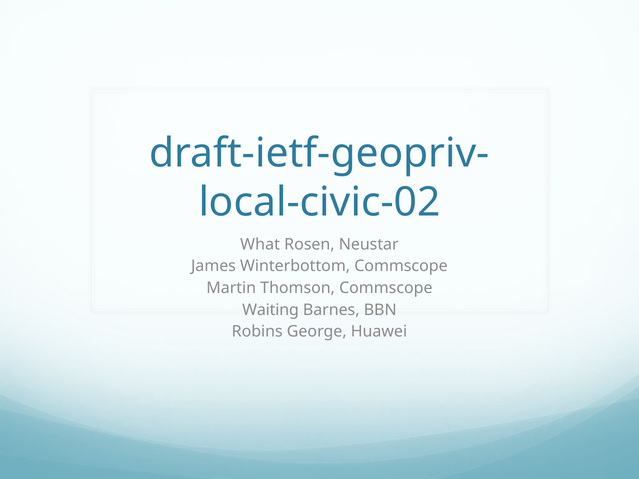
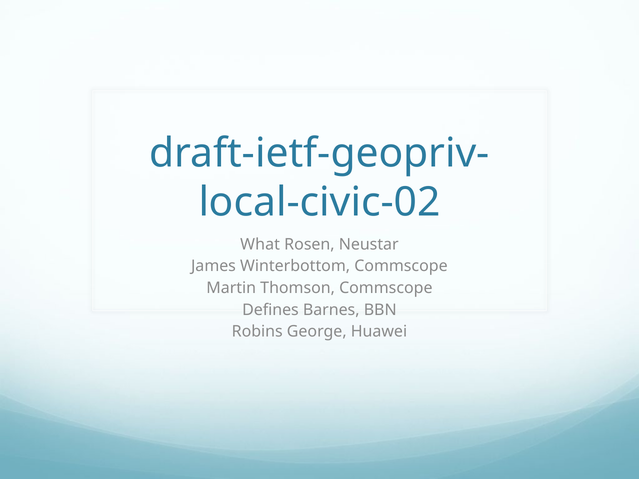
Waiting: Waiting -> Defines (270, 310)
